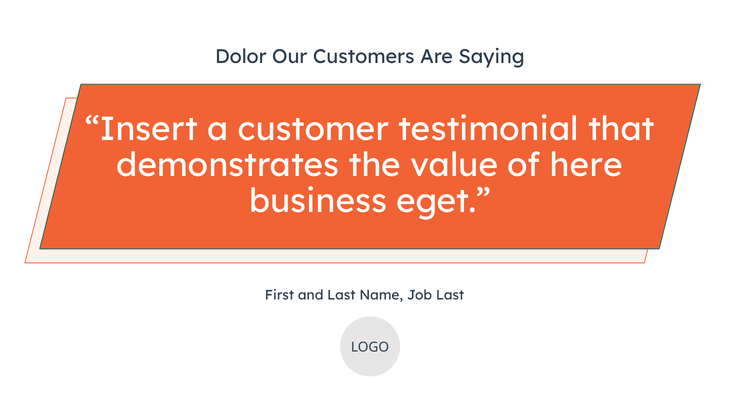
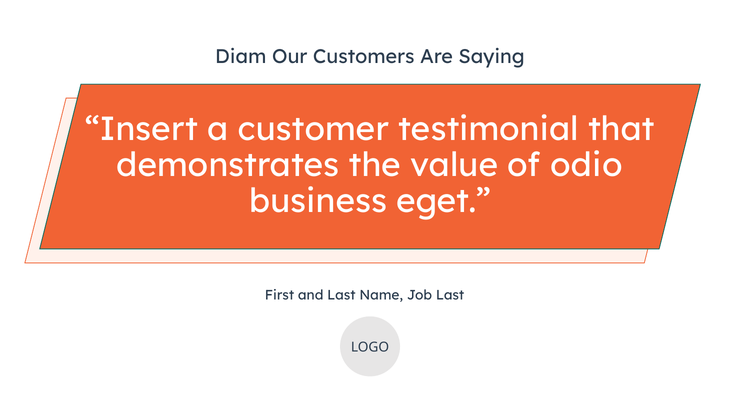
Dolor: Dolor -> Diam (241, 57)
here: here -> odio (586, 165)
